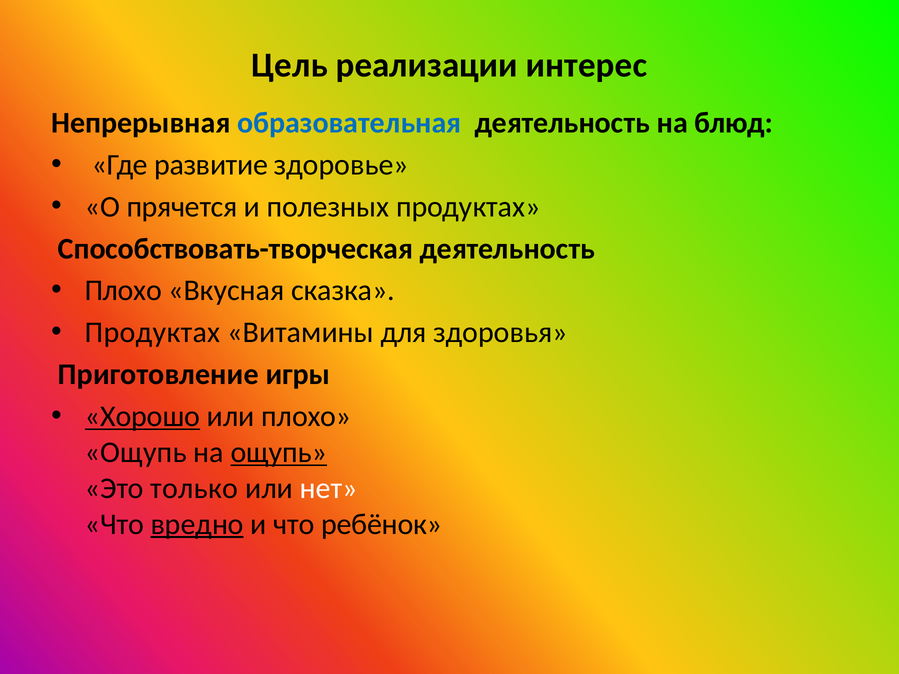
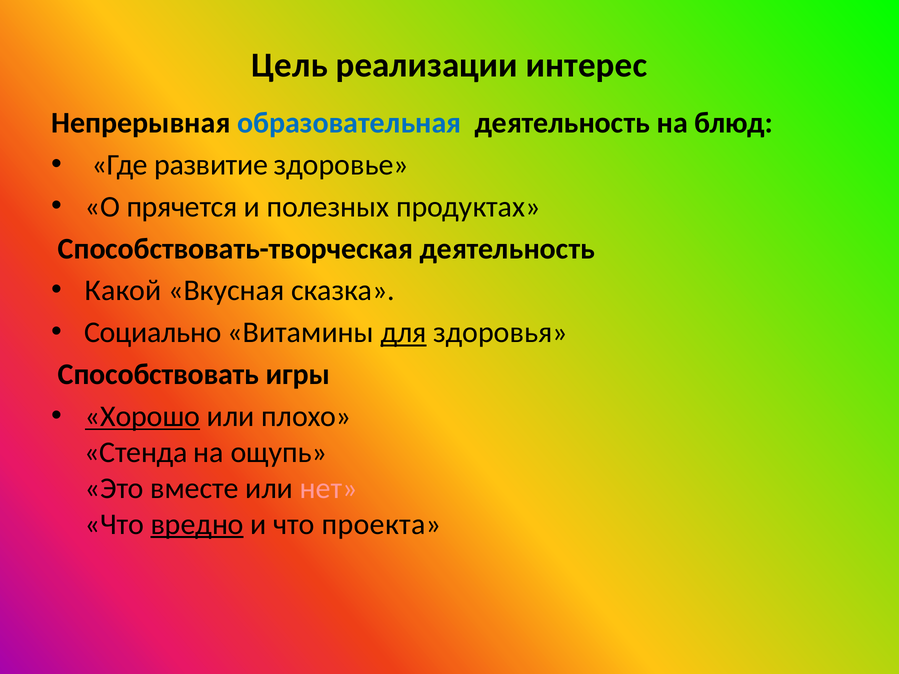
Плохо: Плохо -> Какой (123, 291)
Продуктах: Продуктах -> Социально (153, 333)
для underline: none -> present (404, 333)
Приготовление: Приготовление -> Способствовать (158, 375)
Ощупь: Ощупь -> Стенда (136, 452)
ощупь underline: present -> none (279, 452)
только: только -> вместе (195, 488)
нет colour: white -> pink (329, 488)
ребёнок: ребёнок -> проекта (382, 524)
